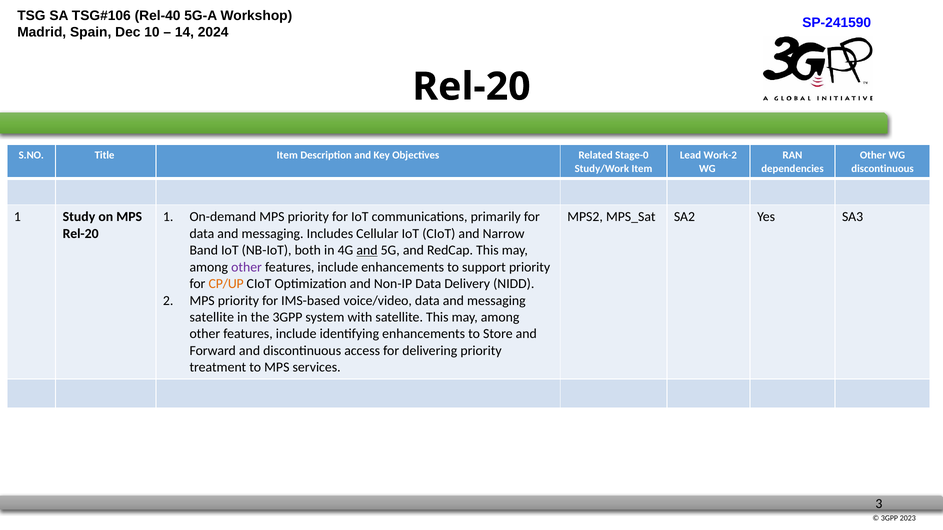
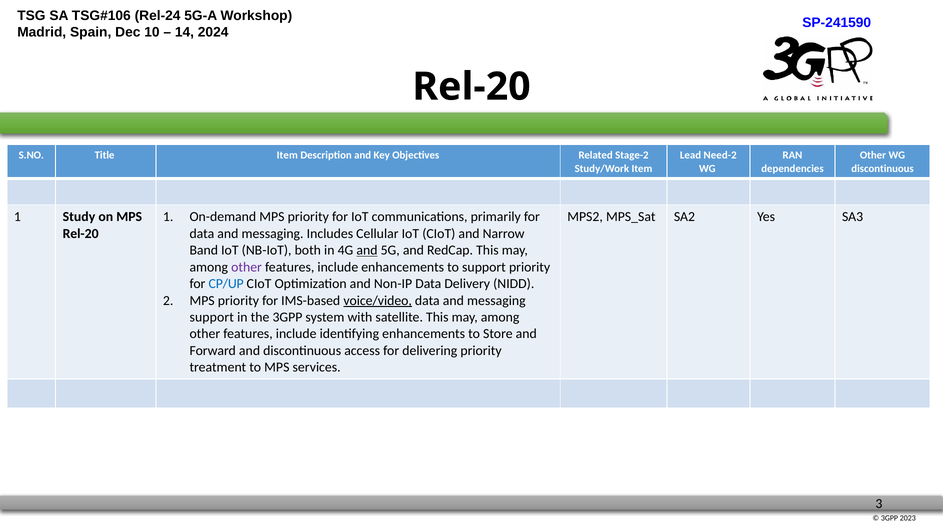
Rel-40: Rel-40 -> Rel-24 (158, 15)
Stage-0: Stage-0 -> Stage-2 (632, 155)
Work-2: Work-2 -> Need-2 (720, 155)
CP/UP colour: orange -> blue (226, 284)
voice/video underline: none -> present (378, 301)
satellite: satellite -> support (212, 317)
